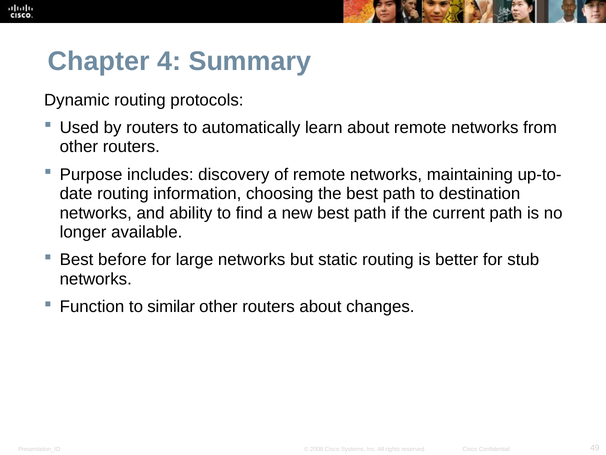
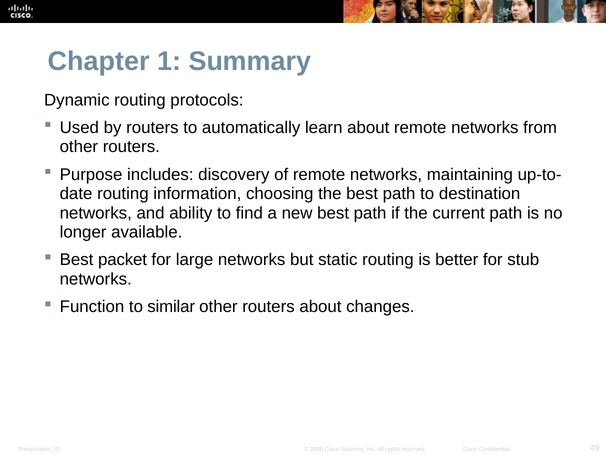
4: 4 -> 1 (169, 61)
before: before -> packet (123, 260)
